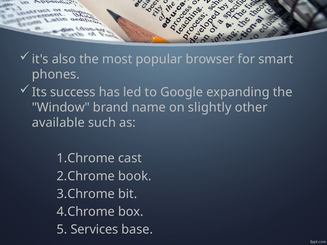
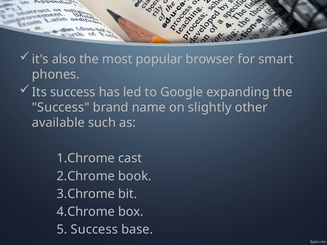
Window: Window -> Success (61, 108)
Services: Services -> Success (94, 230)
